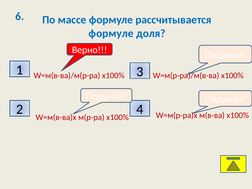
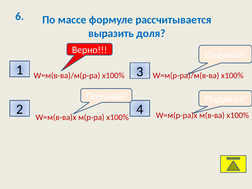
формуле: формуле -> выразить (111, 33)
